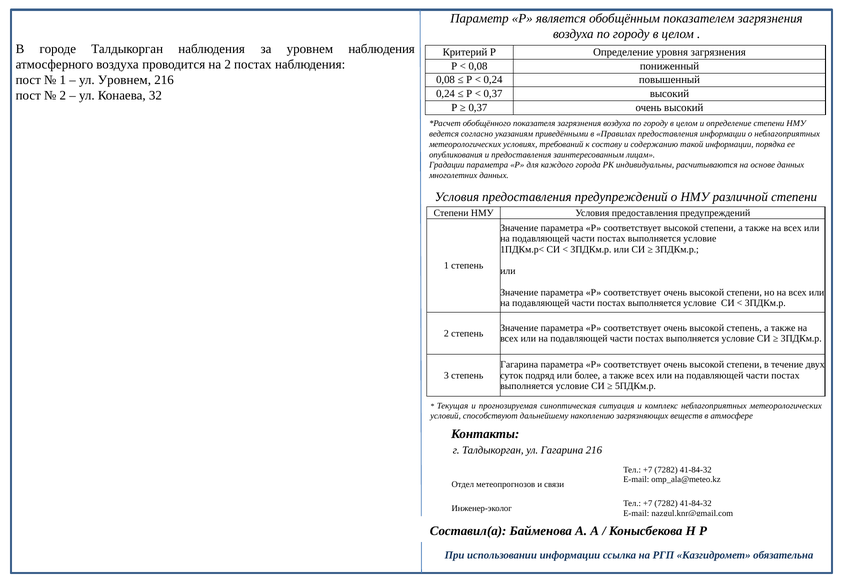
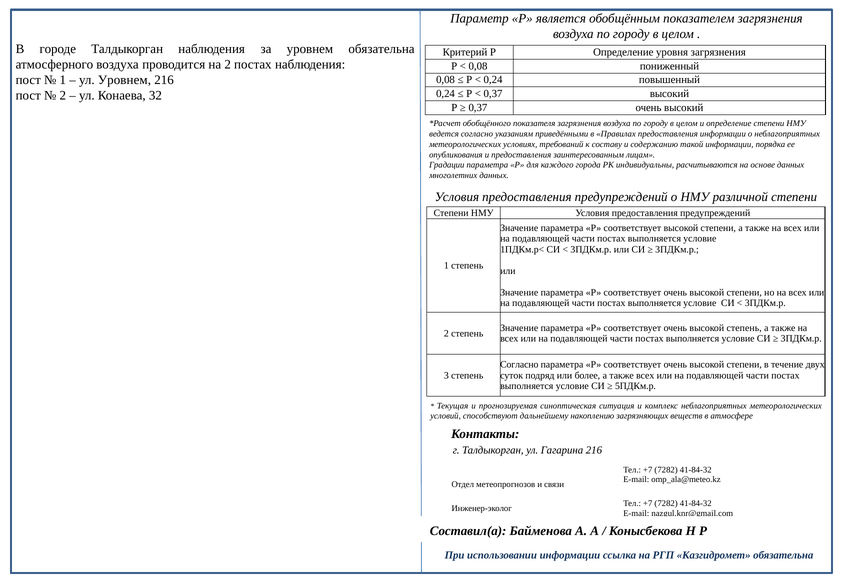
уровнем наблюдения: наблюдения -> обязательна (382, 49)
Гагарина: Гагарина -> Согласно (519, 365)
